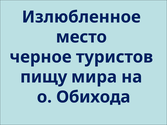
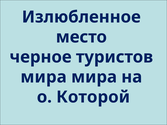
пищу: пищу -> мира (44, 77)
Обихода: Обихода -> Которой (93, 97)
